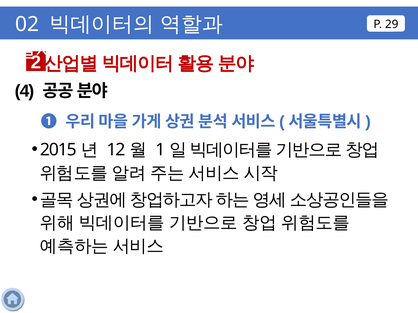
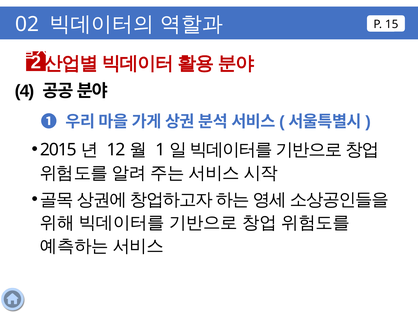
29: 29 -> 15 (392, 24)
